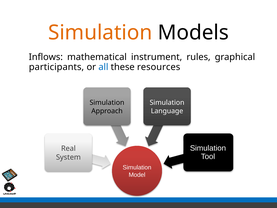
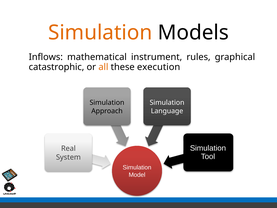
participants: participants -> catastrophic (57, 67)
all colour: blue -> orange (103, 67)
resources: resources -> execution (159, 67)
